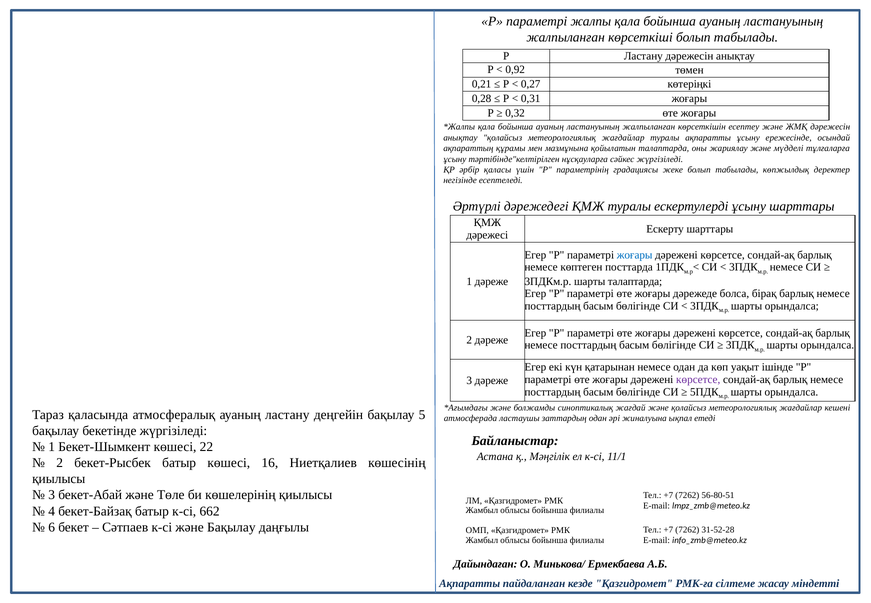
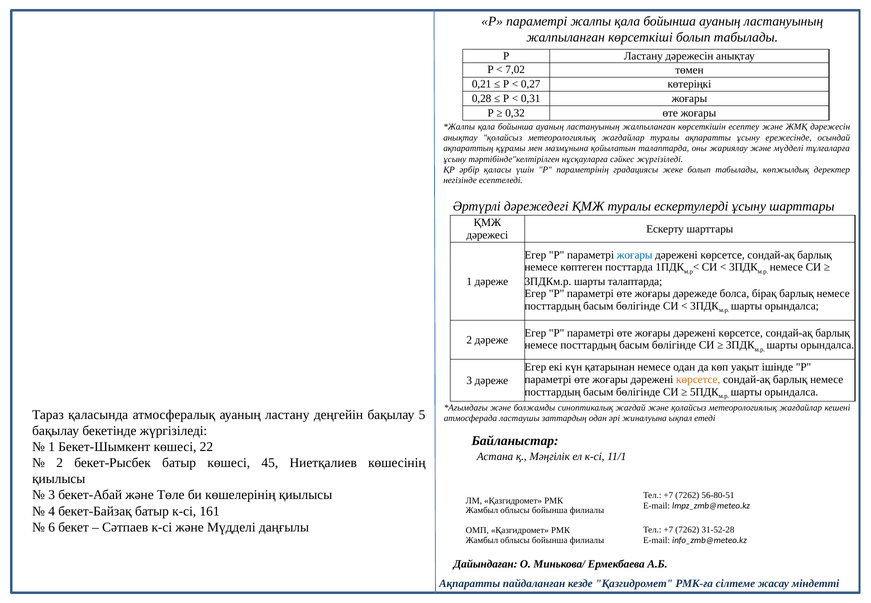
0,92: 0,92 -> 7,02 (515, 70)
көрсетсе colour: purple -> orange (698, 380)
16: 16 -> 45 (270, 463)
662: 662 -> 161 (210, 511)
к-сі және Бақылау: Бақылау -> Мүдделі (231, 527)
